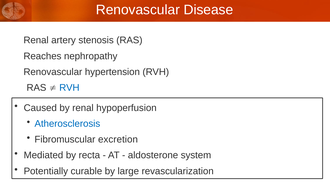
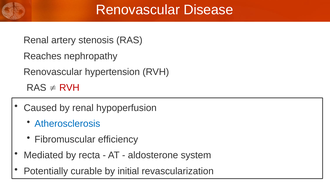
RVH colour: blue -> red (69, 88)
excretion: excretion -> efficiency (118, 139)
large: large -> initial (128, 171)
